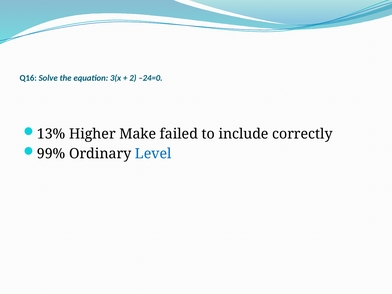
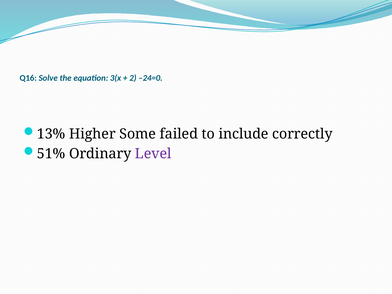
Make: Make -> Some (138, 134)
99%: 99% -> 51% (51, 154)
Level colour: blue -> purple (153, 154)
